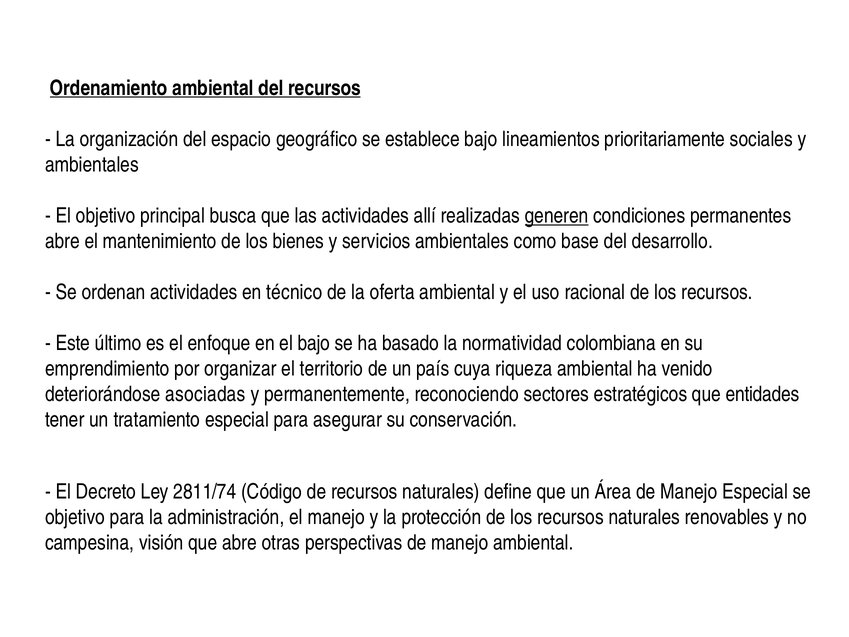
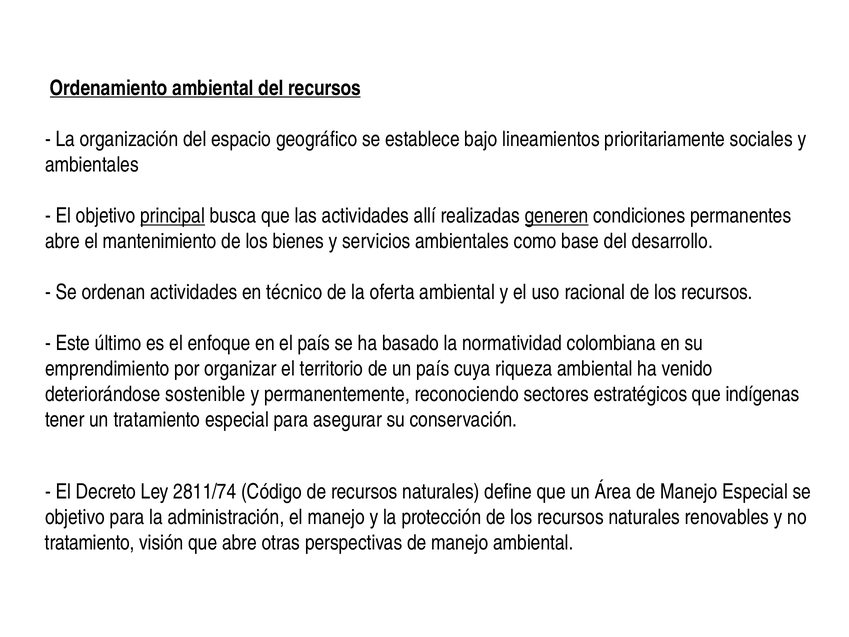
principal underline: none -> present (173, 216)
el bajo: bajo -> país (314, 343)
asociadas: asociadas -> sostenible (205, 394)
entidades: entidades -> indígenas (763, 394)
campesina: campesina -> tratamiento (90, 543)
